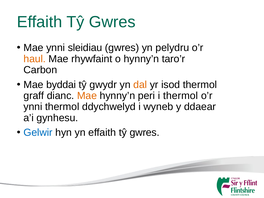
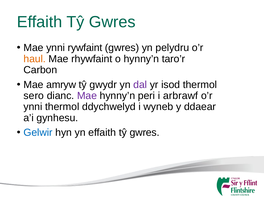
sleidiau: sleidiau -> rywfaint (85, 48)
byddai: byddai -> amryw (61, 85)
dal colour: orange -> purple (140, 85)
graff: graff -> sero (34, 96)
Mae colour: orange -> purple (87, 96)
i thermol: thermol -> arbrawf (181, 96)
